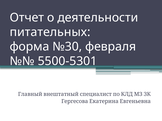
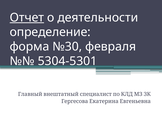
Отчет underline: none -> present (27, 18)
питательных: питательных -> определение (50, 32)
5500-5301: 5500-5301 -> 5304-5301 (67, 61)
